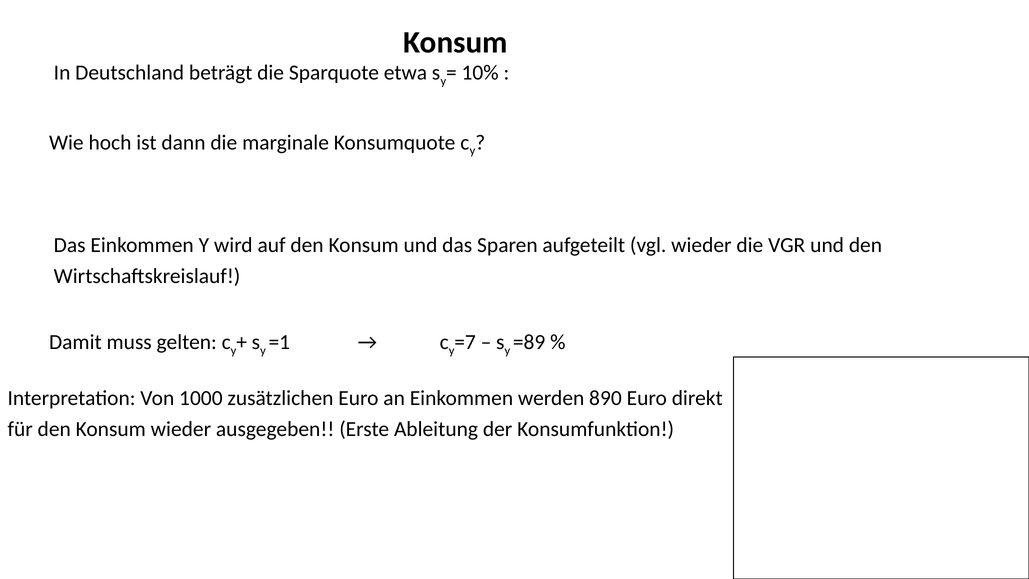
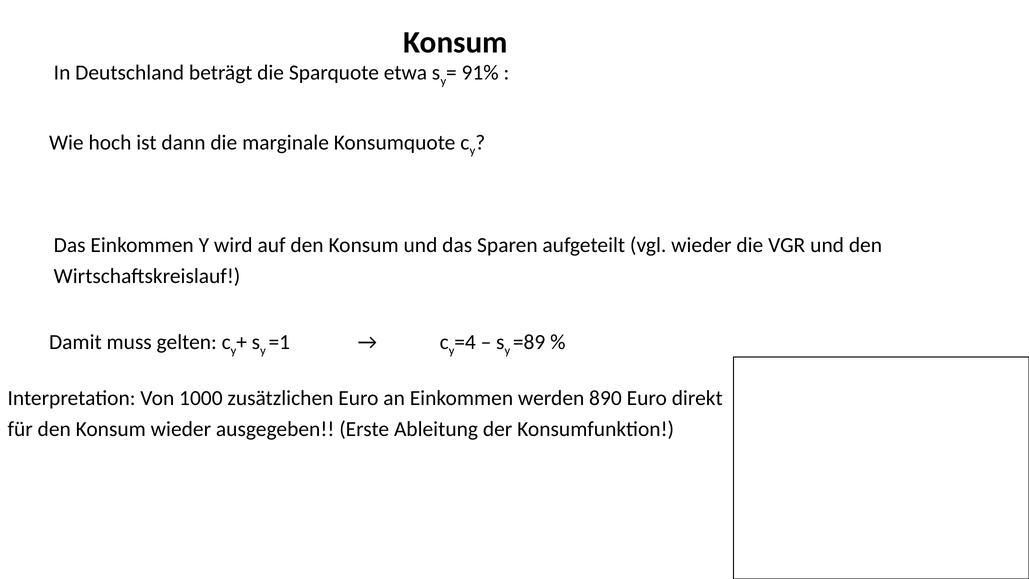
10%: 10% -> 91% (480, 73)
=7: =7 -> =4 (465, 342)
